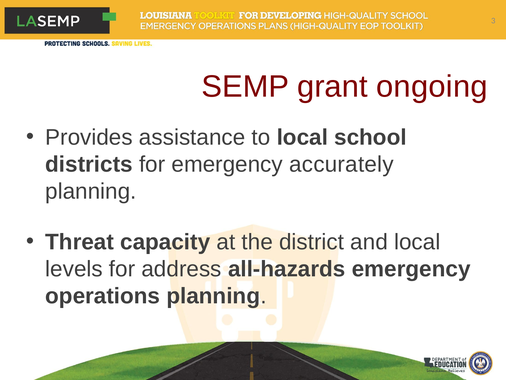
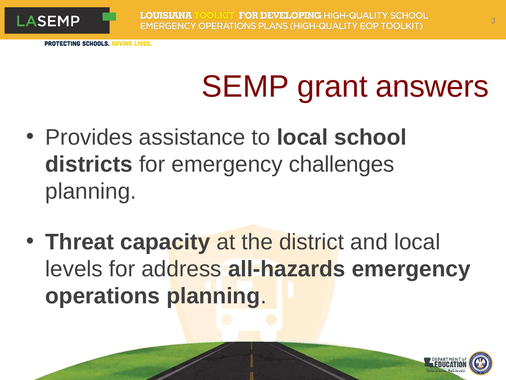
ongoing: ongoing -> answers (432, 86)
accurately: accurately -> challenges (342, 164)
